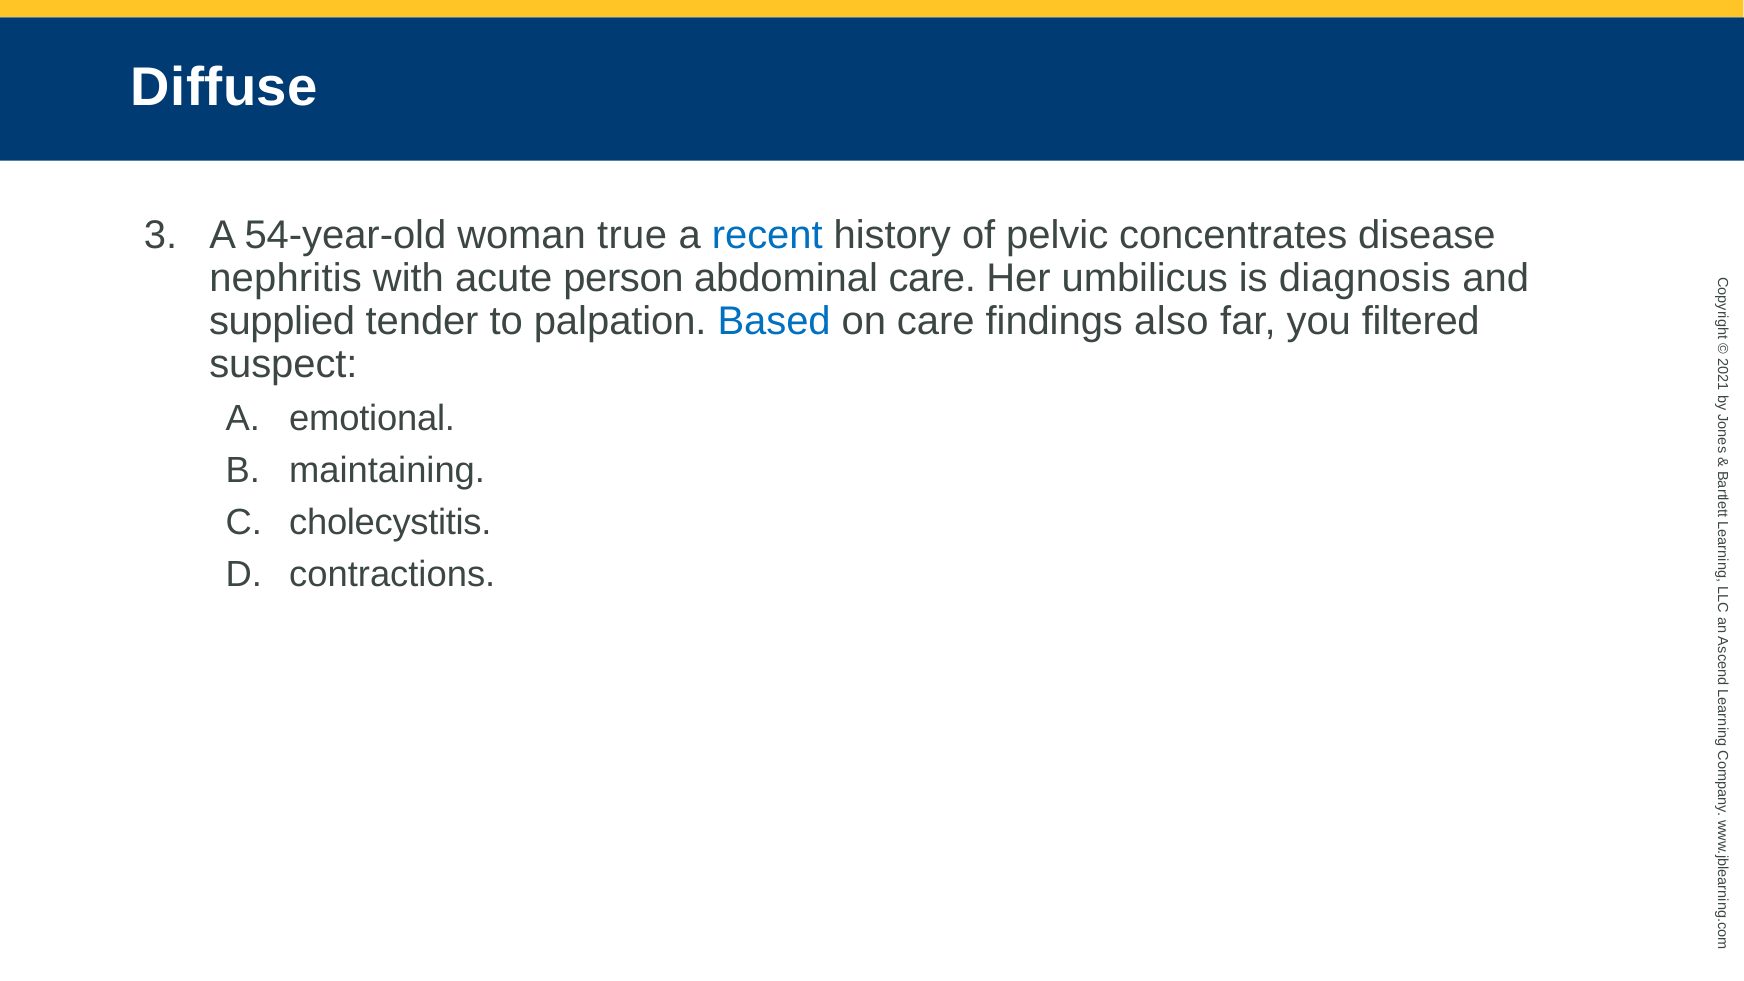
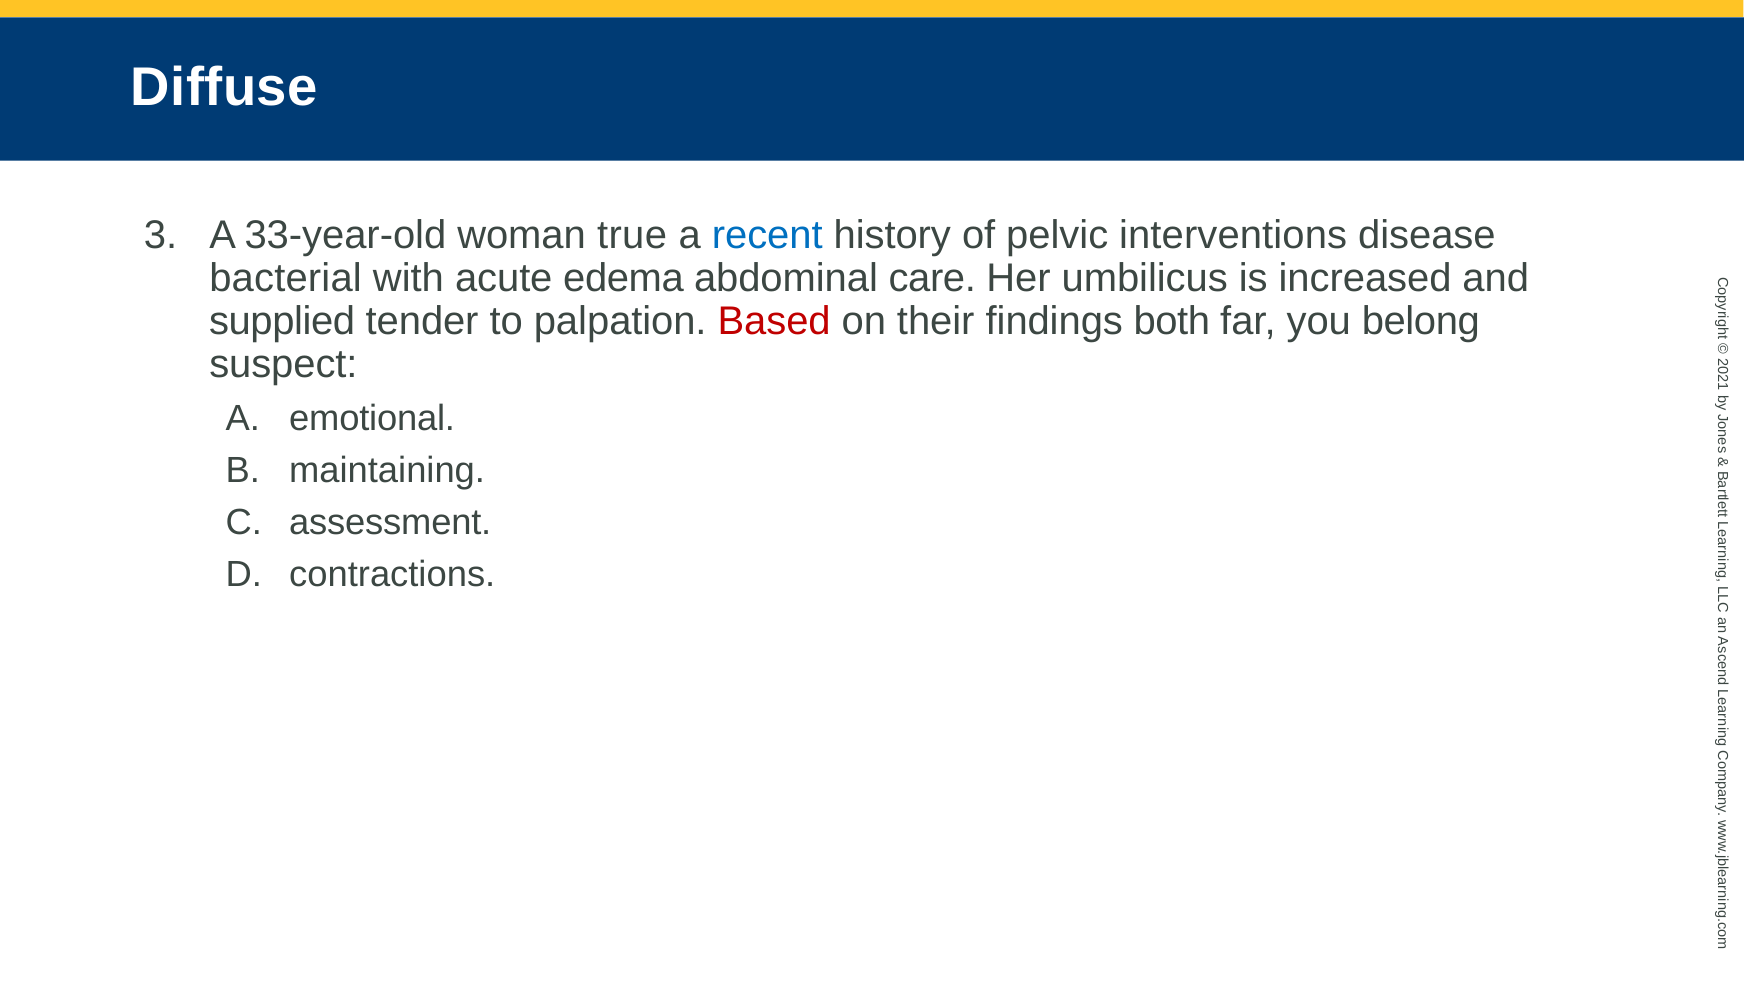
54-year-old: 54-year-old -> 33-year-old (345, 235)
concentrates: concentrates -> interventions (1233, 235)
nephritis: nephritis -> bacterial (286, 278)
person: person -> edema (623, 278)
diagnosis: diagnosis -> increased (1365, 278)
Based colour: blue -> red (774, 321)
on care: care -> their (936, 321)
also: also -> both (1172, 321)
filtered: filtered -> belong (1421, 321)
cholecystitis: cholecystitis -> assessment (390, 522)
